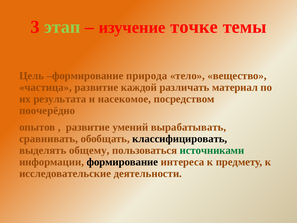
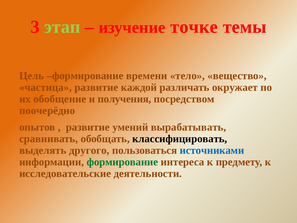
природа: природа -> времени (147, 76)
материал: материал -> окружает (235, 87)
результата: результата -> обобщение (60, 99)
насекомое: насекомое -> получения (124, 99)
общему: общему -> другого (89, 150)
источниками colour: green -> blue (212, 150)
формирование colour: black -> green (122, 162)
